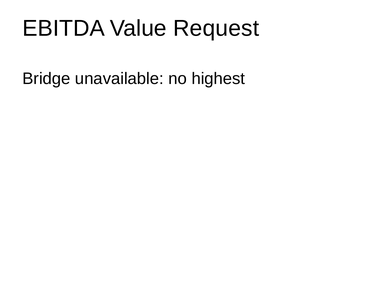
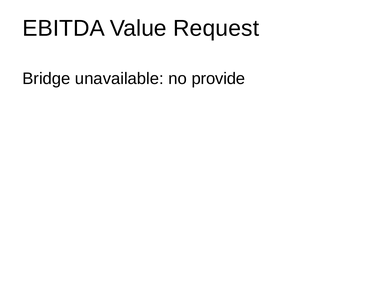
highest: highest -> provide (218, 78)
